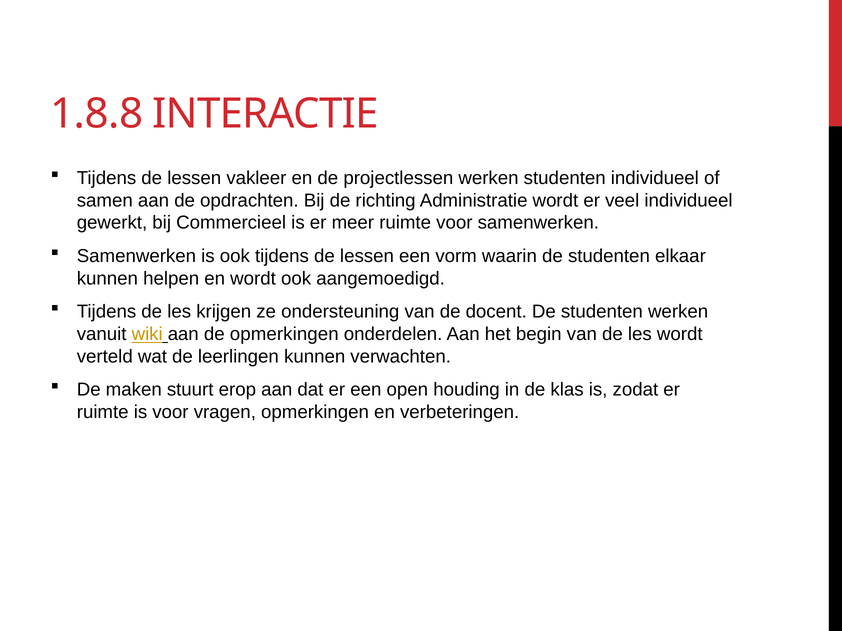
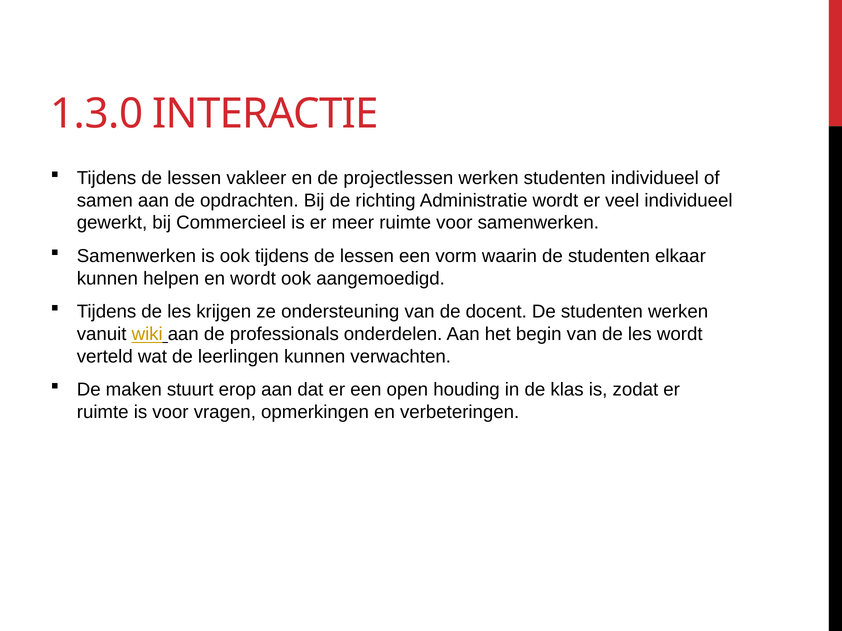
1.8.8: 1.8.8 -> 1.3.0 (97, 114)
de opmerkingen: opmerkingen -> professionals (284, 334)
